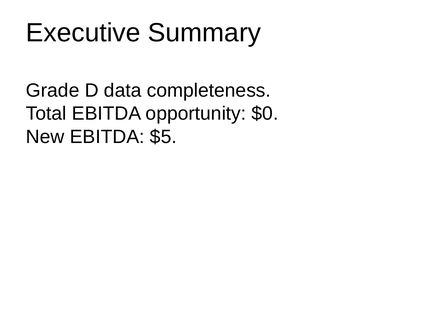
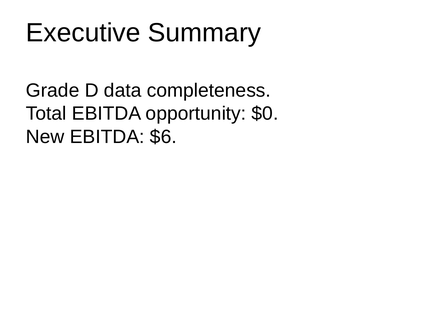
$5: $5 -> $6 (163, 137)
